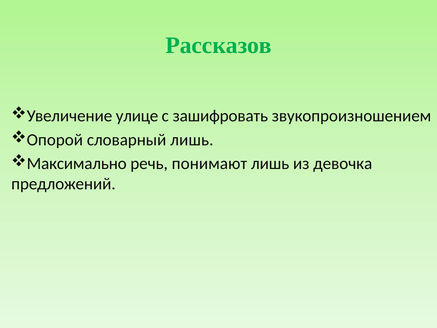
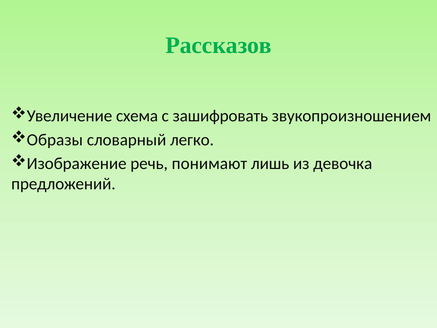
улице: улице -> схема (137, 116)
Опорой: Опорой -> Образы (55, 140)
словарный лишь: лишь -> легко (192, 140)
Максимально: Максимально -> Изображение (77, 163)
